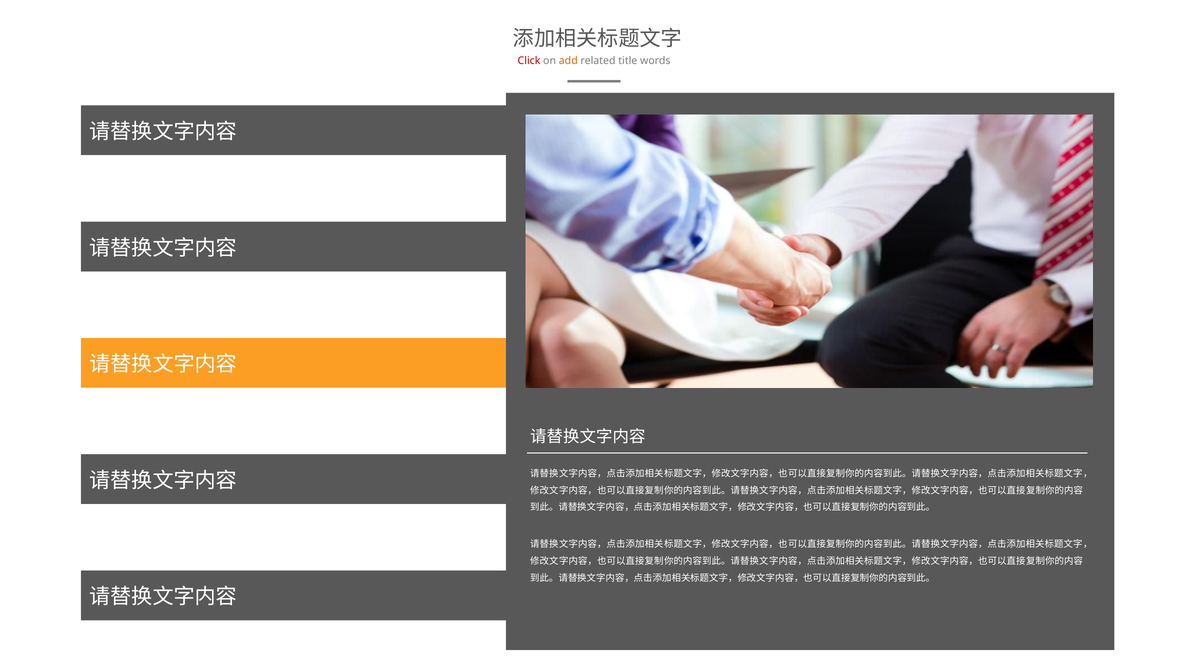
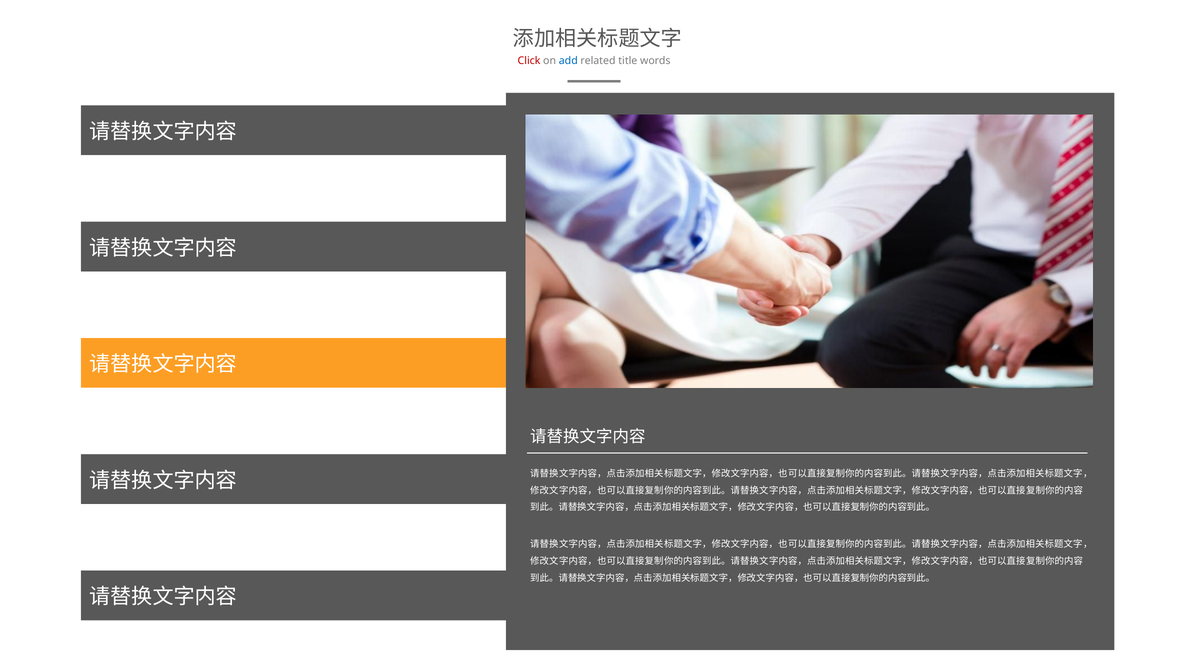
add colour: orange -> blue (568, 61)
